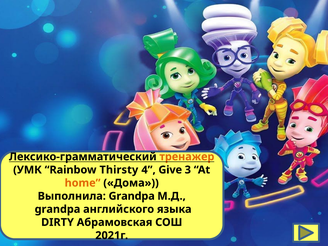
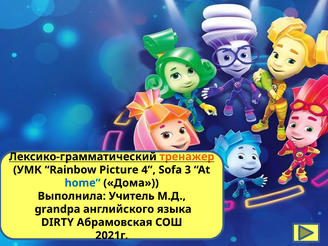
Thirsty: Thirsty -> Picture (119, 170)
Give: Give -> Sofa (170, 170)
home colour: orange -> blue (83, 183)
Выполнила Grandpa: Grandpa -> Учитель (132, 196)
